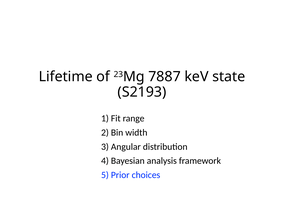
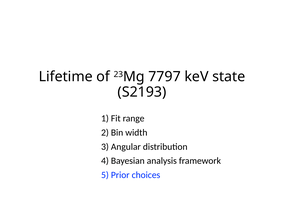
7887: 7887 -> 7797 (165, 77)
